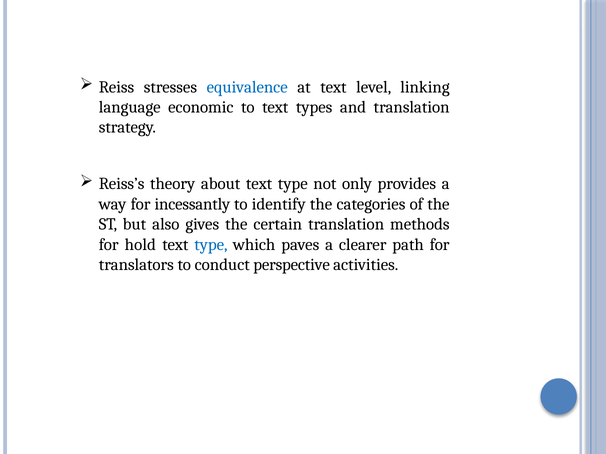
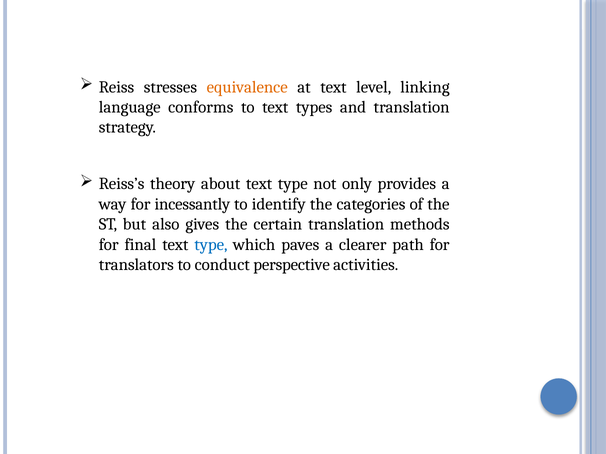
equivalence colour: blue -> orange (247, 87)
economic: economic -> conforms (201, 107)
hold: hold -> final (140, 245)
